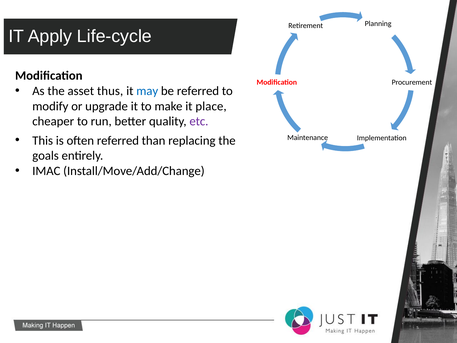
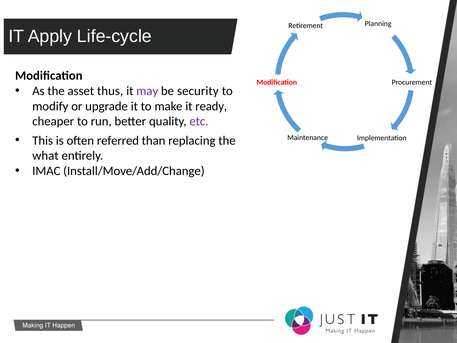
may colour: blue -> purple (147, 91)
be referred: referred -> security (198, 91)
place: place -> ready (211, 106)
goals: goals -> what (45, 156)
